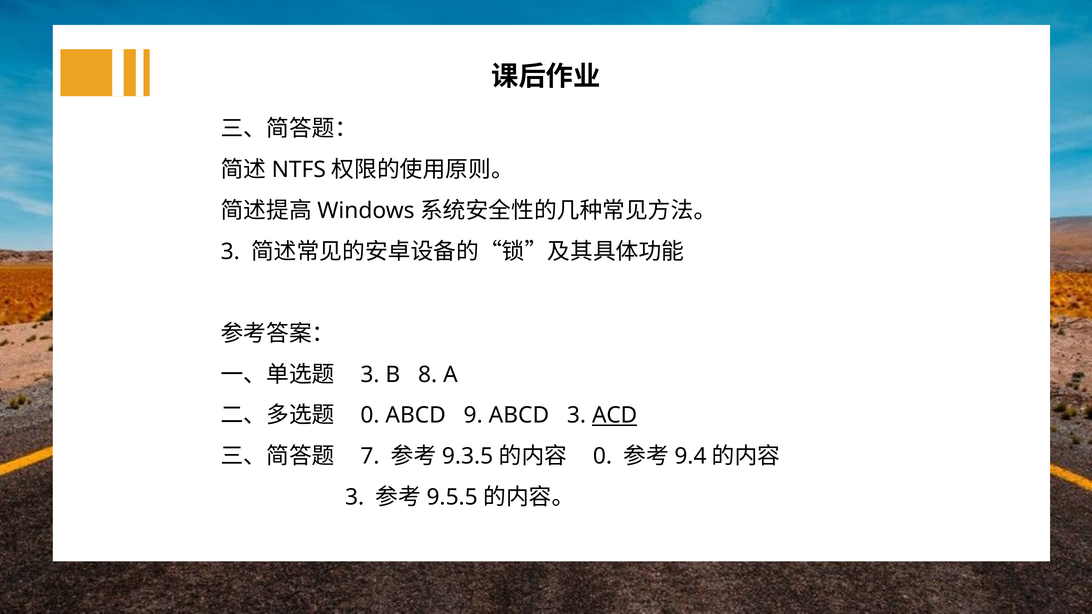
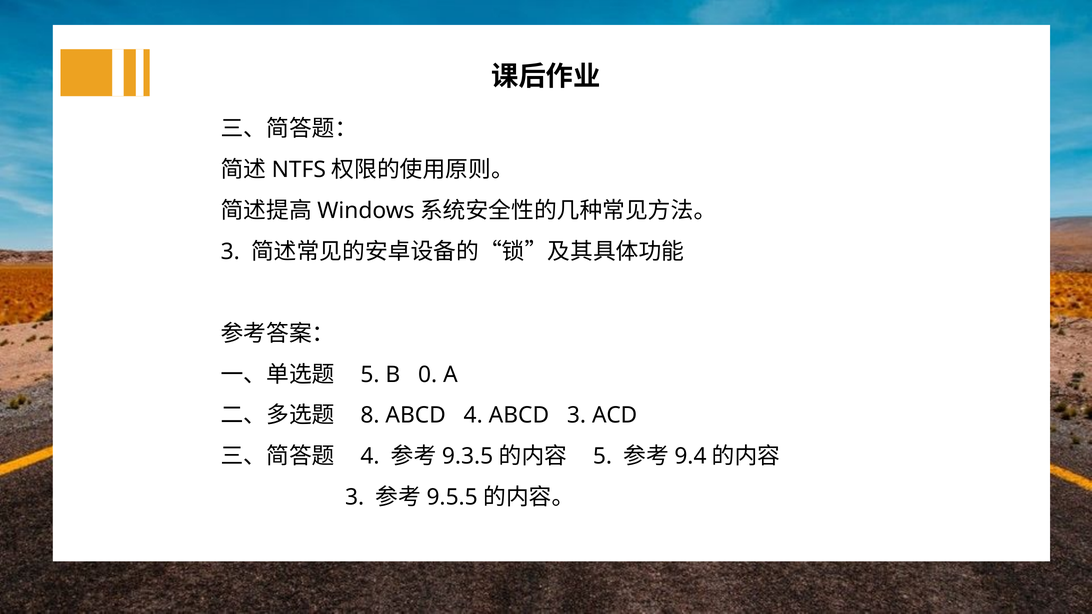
3: 3 -> 5 (370, 375)
8: 8 -> 0 (428, 375)
0: 0 -> 8 (370, 416)
ABCD 9: 9 -> 4 (473, 416)
ACD underline: present -> none (615, 416)
7: 7 -> 4 (370, 457)
0: 0 -> 5 (602, 457)
